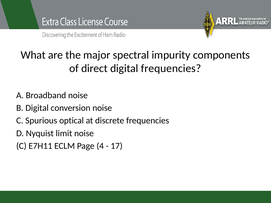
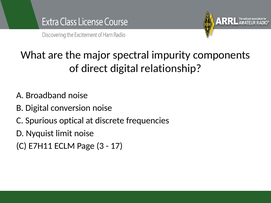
digital frequencies: frequencies -> relationship (171, 69)
4: 4 -> 3 (100, 146)
